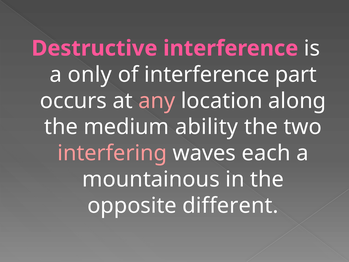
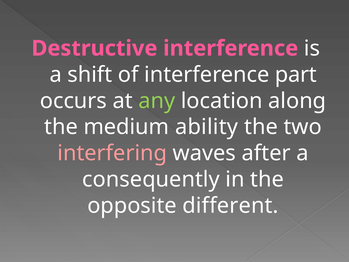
only: only -> shift (90, 75)
any colour: pink -> light green (157, 101)
each: each -> after (266, 153)
mountainous: mountainous -> consequently (151, 179)
